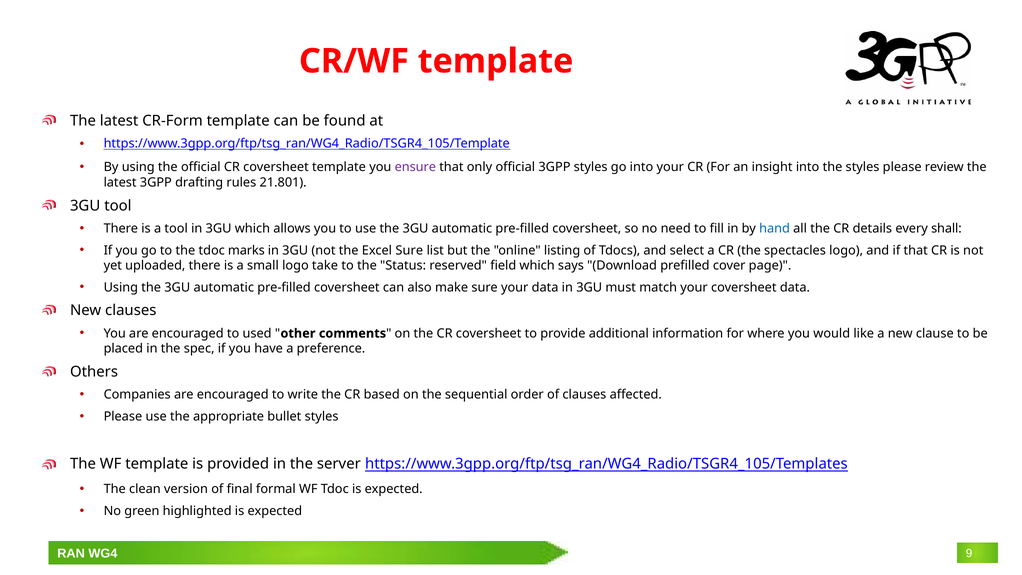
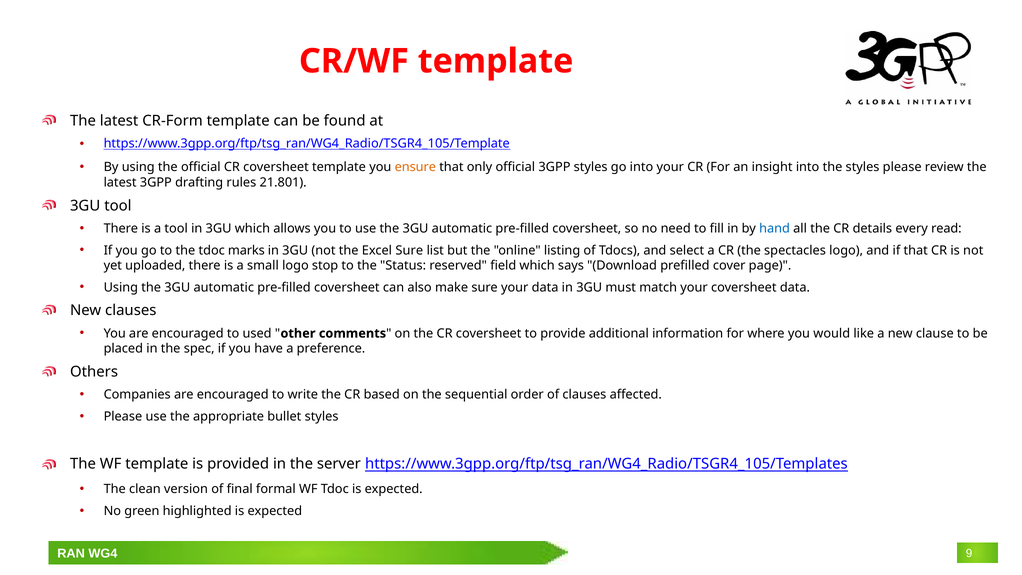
ensure colour: purple -> orange (415, 167)
shall: shall -> read (946, 229)
take: take -> stop (325, 266)
